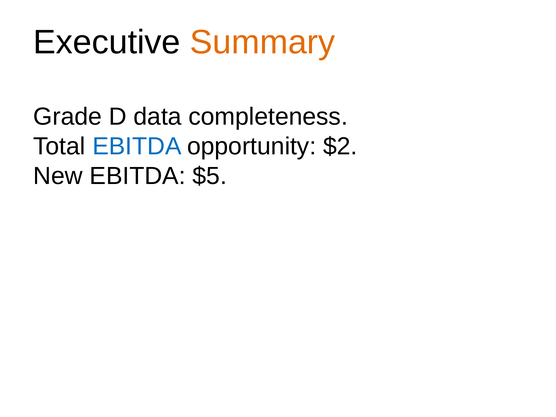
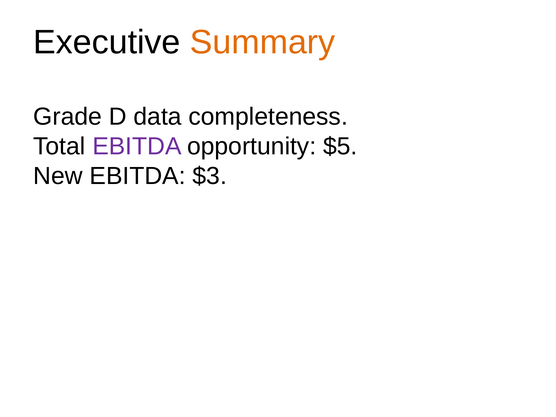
EBITDA colour: blue -> purple (137, 146)
$2: $2 -> $5 (340, 146)
$5: $5 -> $3 (210, 176)
